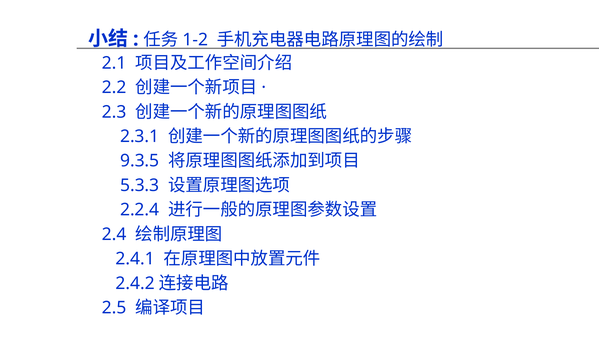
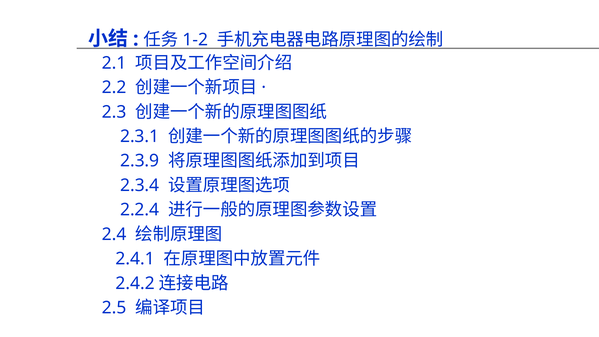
9.3.5: 9.3.5 -> 2.3.9 (140, 161)
5.3.3: 5.3.3 -> 2.3.4 (140, 185)
